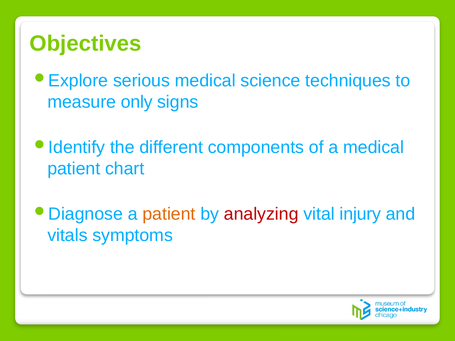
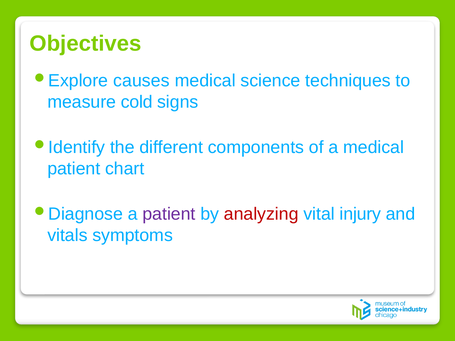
serious: serious -> causes (141, 81)
only: only -> cold (137, 102)
patient colour: orange -> purple (169, 214)
